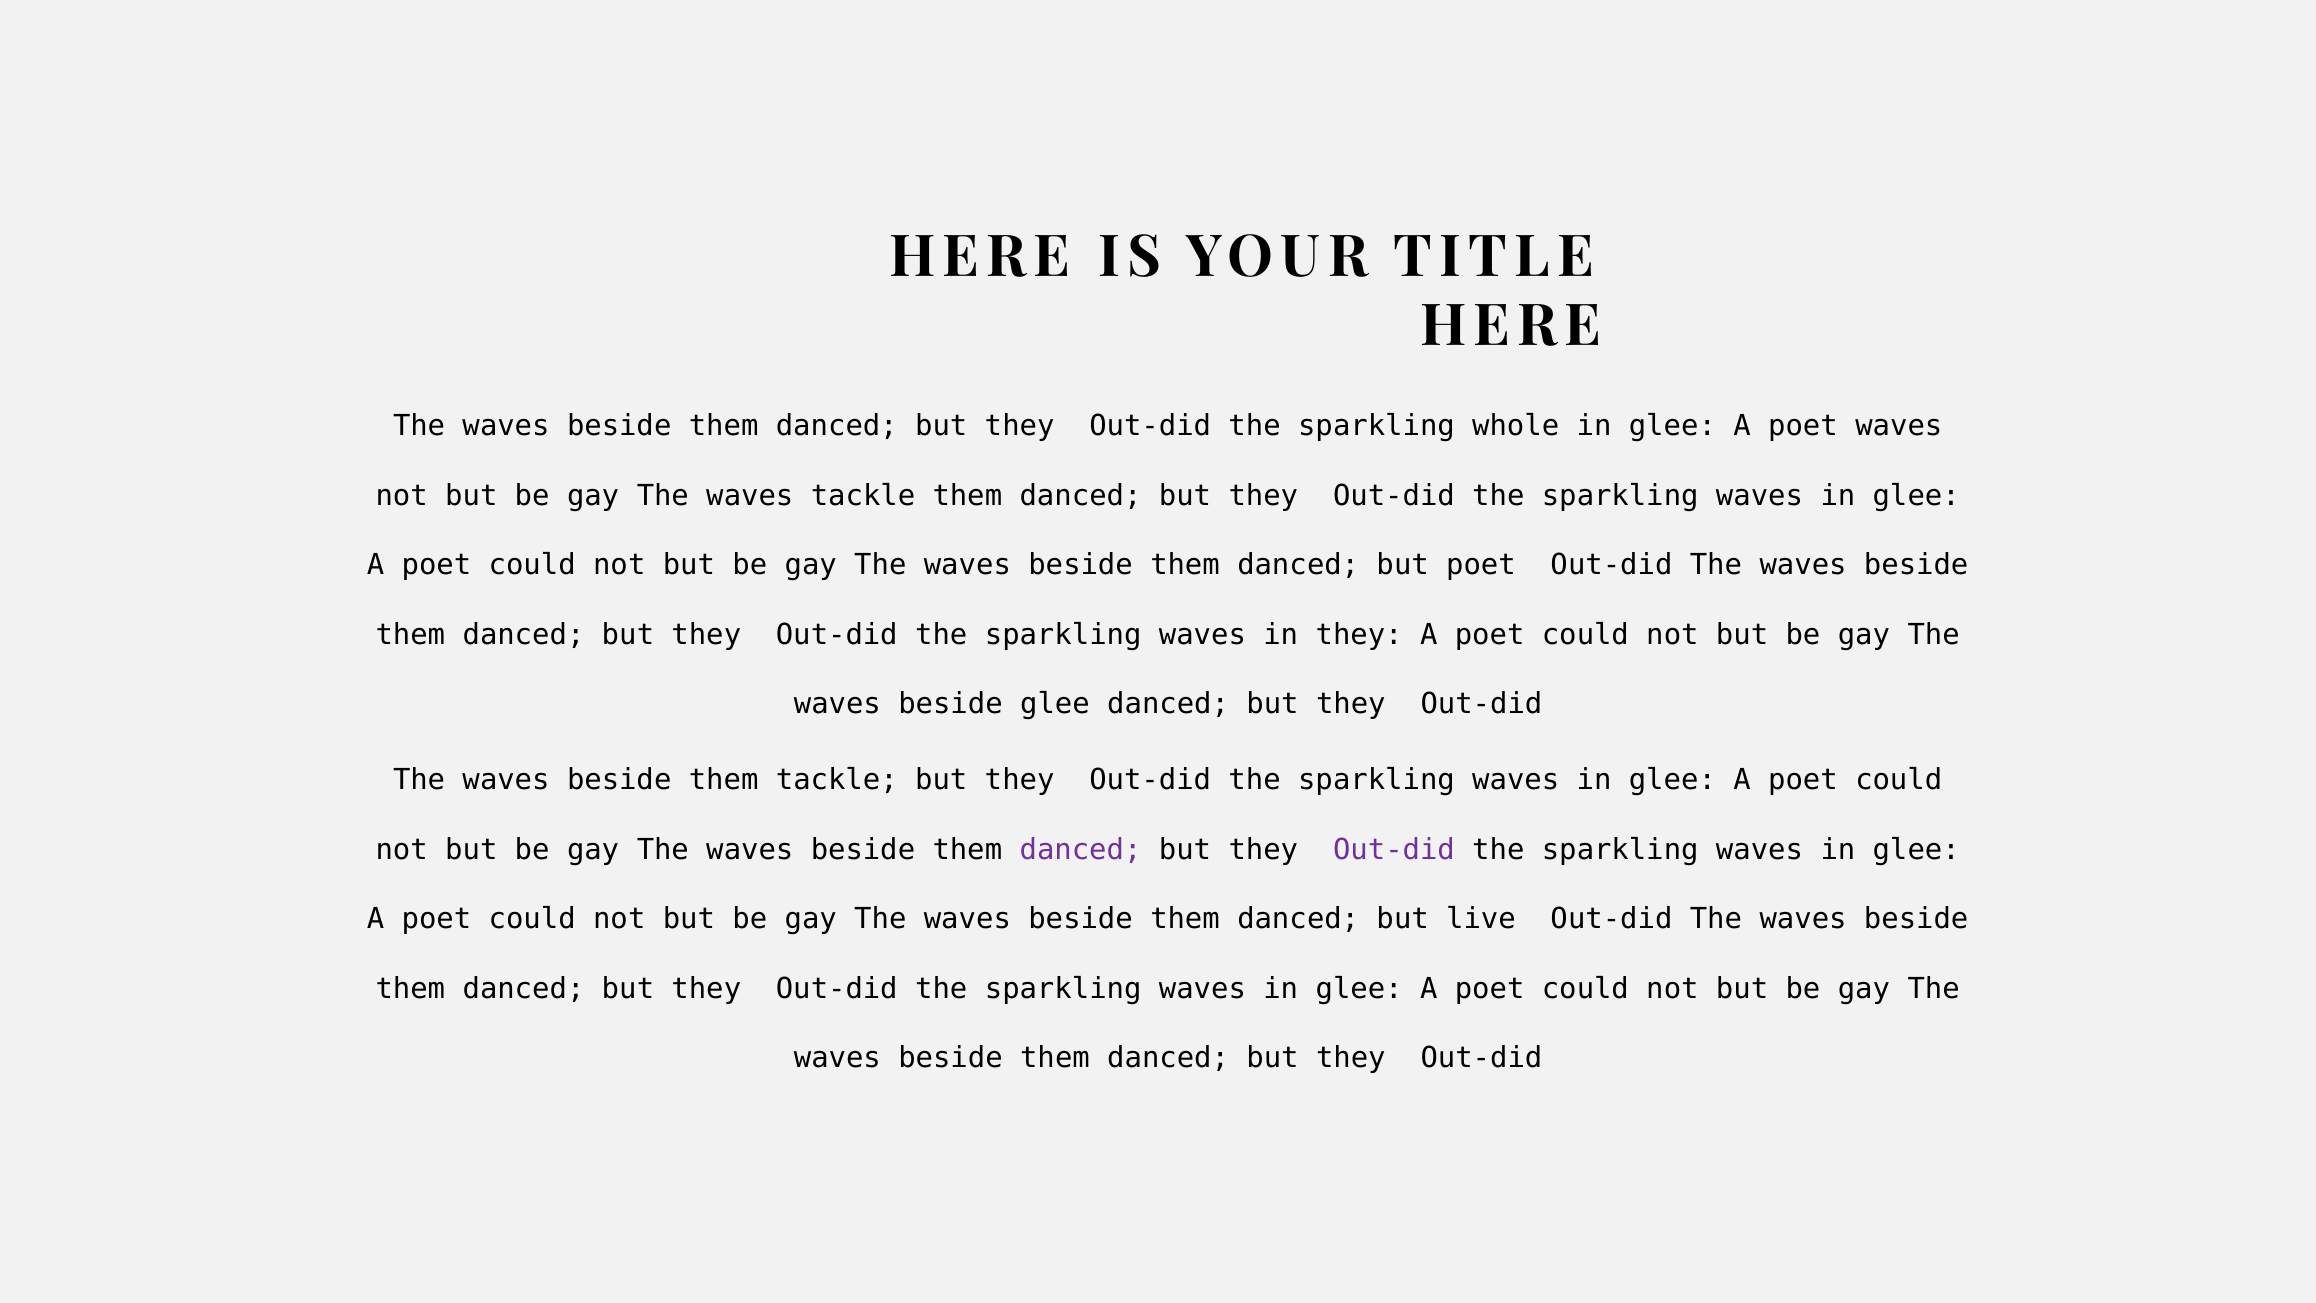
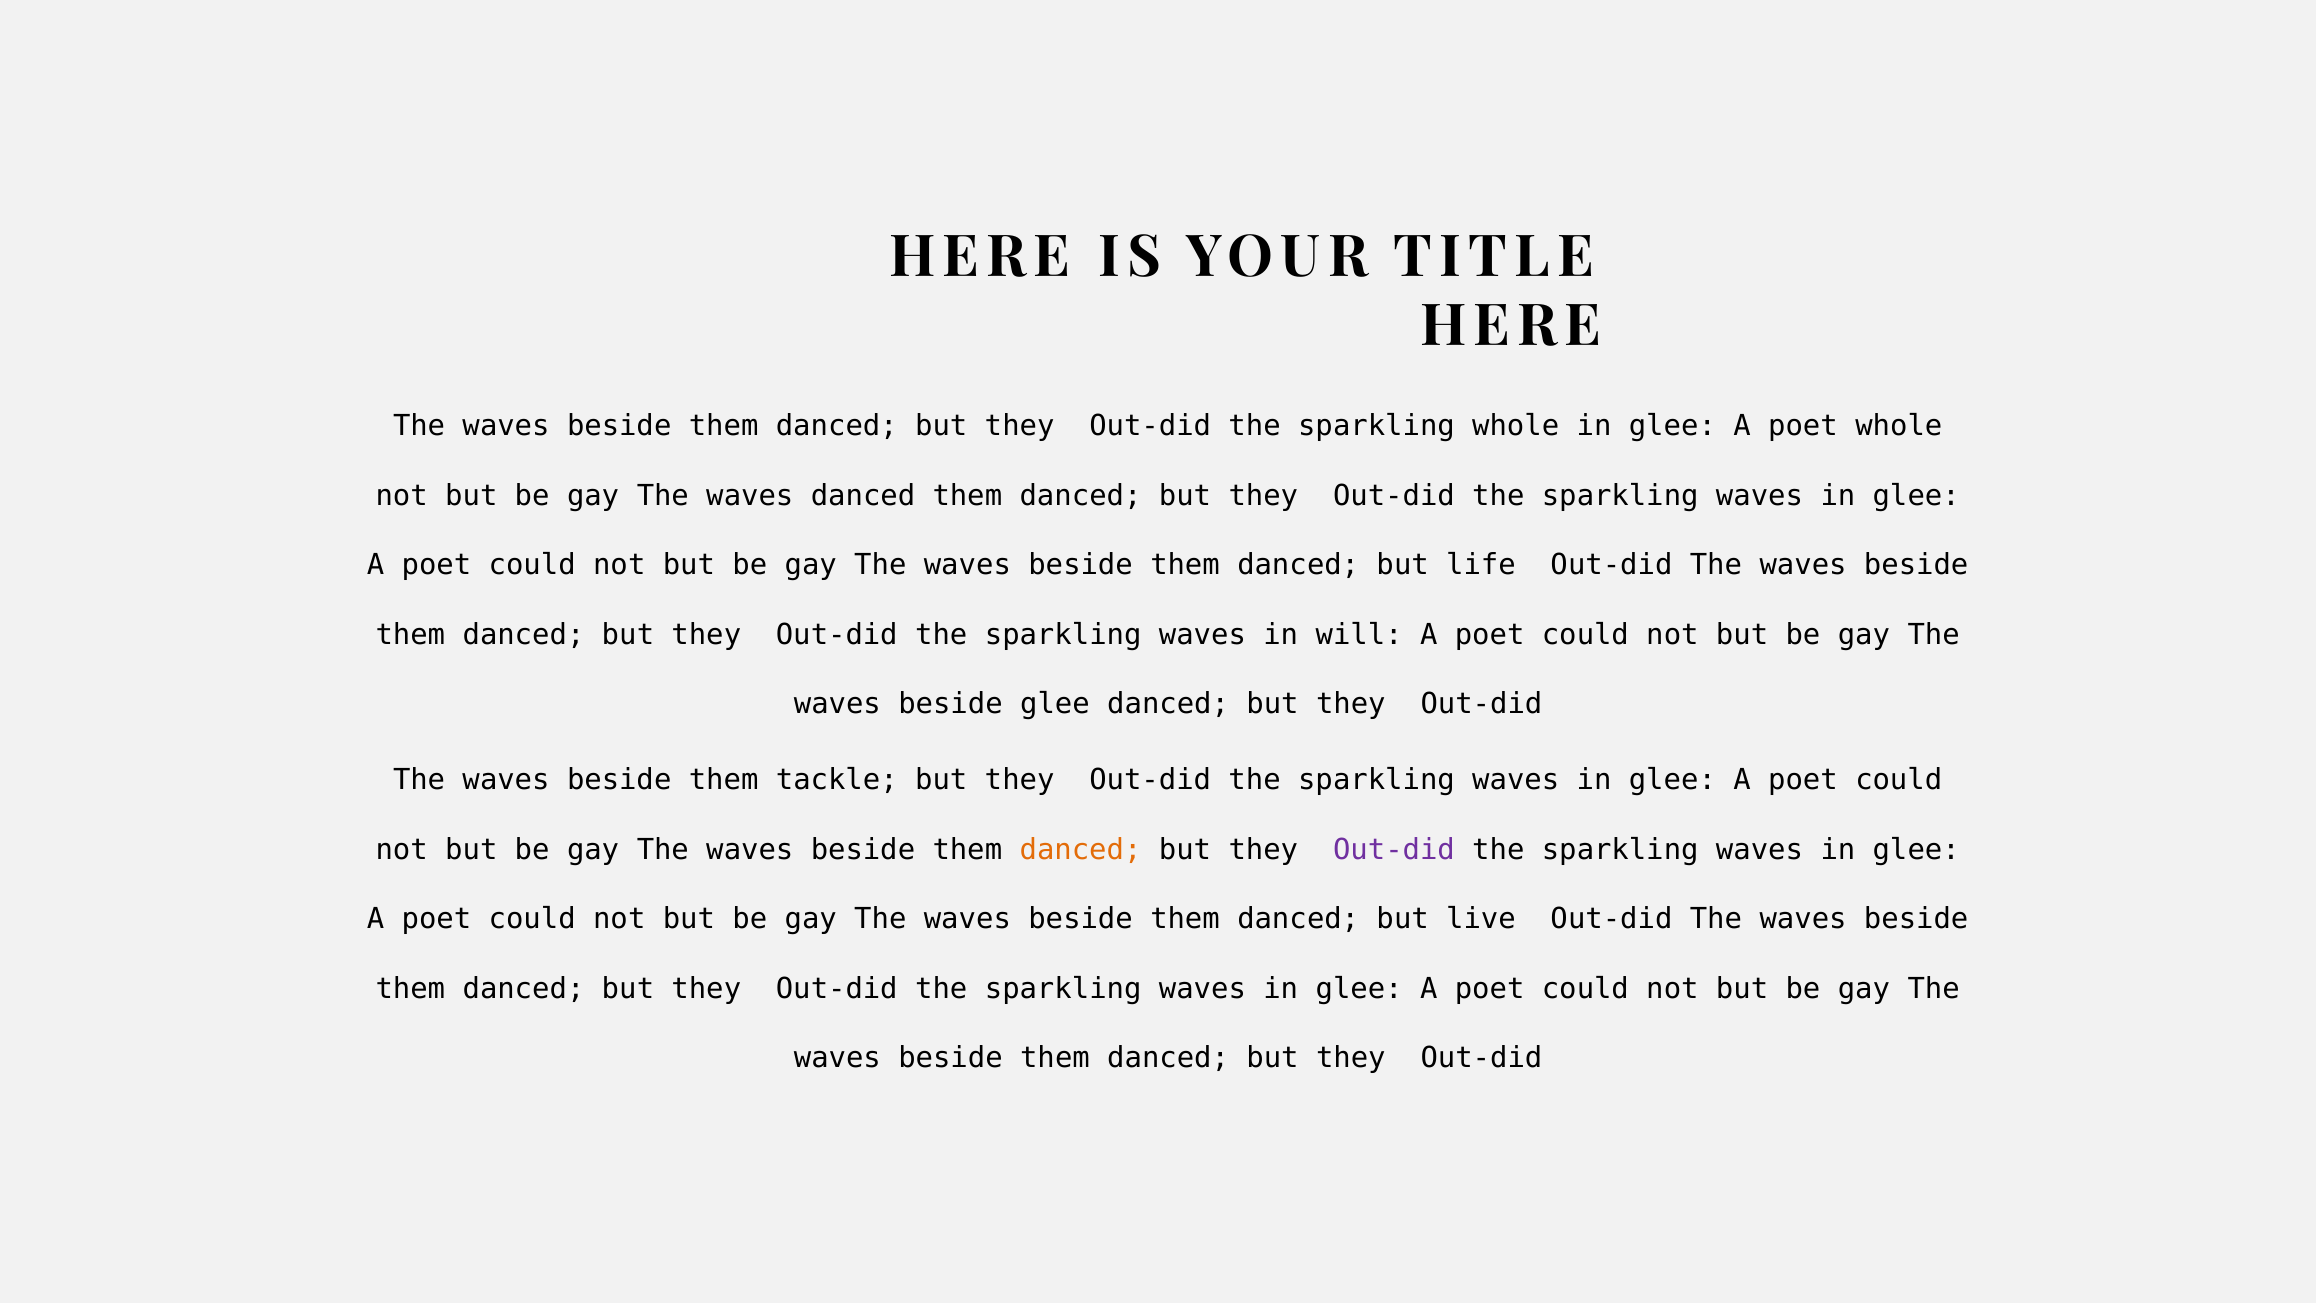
poet waves: waves -> whole (1899, 426)
waves tackle: tackle -> danced (863, 496)
but poet: poet -> life (1481, 565)
in they: they -> will (1359, 635)
danced colour: purple -> orange (1081, 849)
